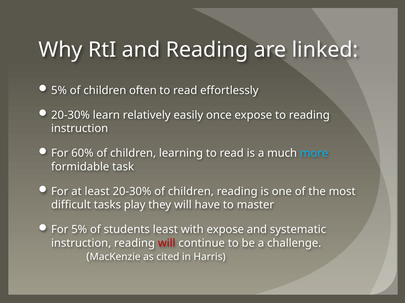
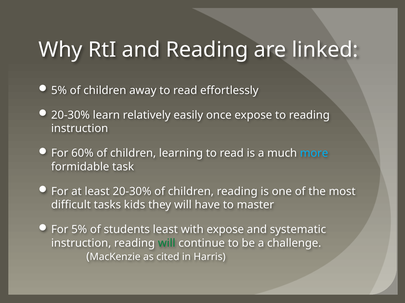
often: often -> away (143, 91)
play: play -> kids (135, 205)
will colour: red -> green (167, 244)
